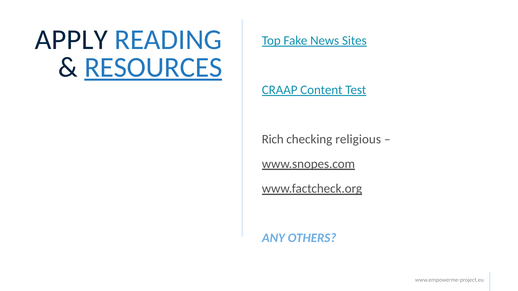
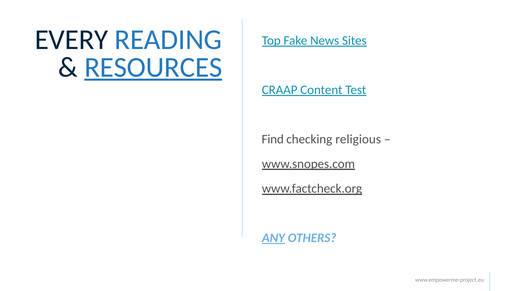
APPLY: APPLY -> EVERY (71, 40)
Rich: Rich -> Find (273, 139)
ANY underline: none -> present (273, 238)
